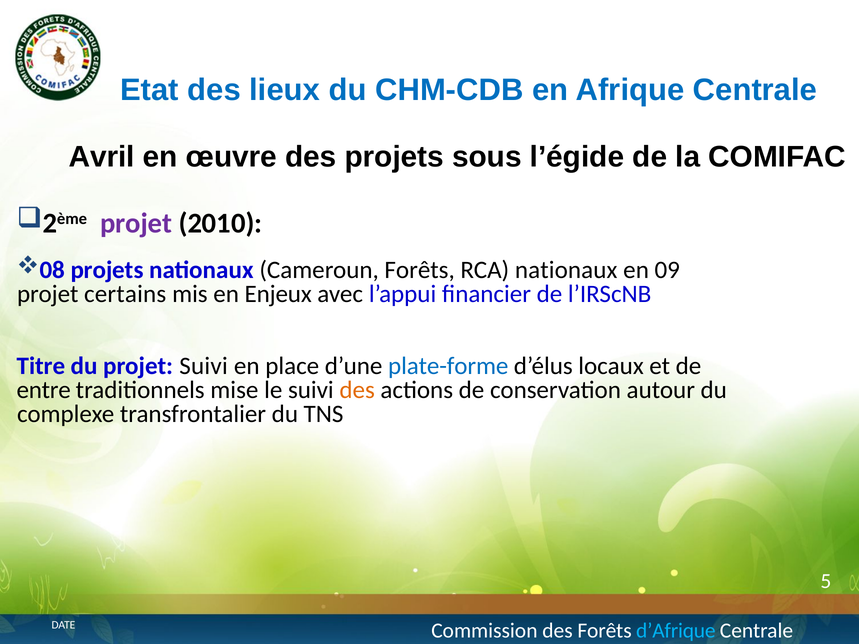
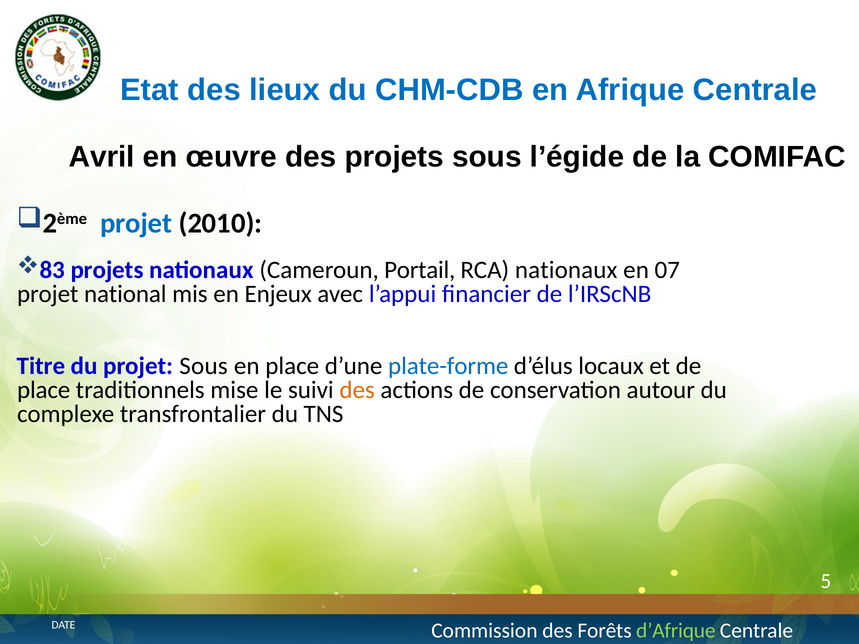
projet colour: purple -> blue (136, 223)
08: 08 -> 83 (52, 270)
Cameroun Forêts: Forêts -> Portail (420, 270)
09: 09 -> 07 (667, 270)
certains: certains -> national (125, 294)
projet Suivi: Suivi -> Sous (204, 366)
entre: entre -> place (44, 390)
d’Afrique colour: light blue -> light green (676, 631)
